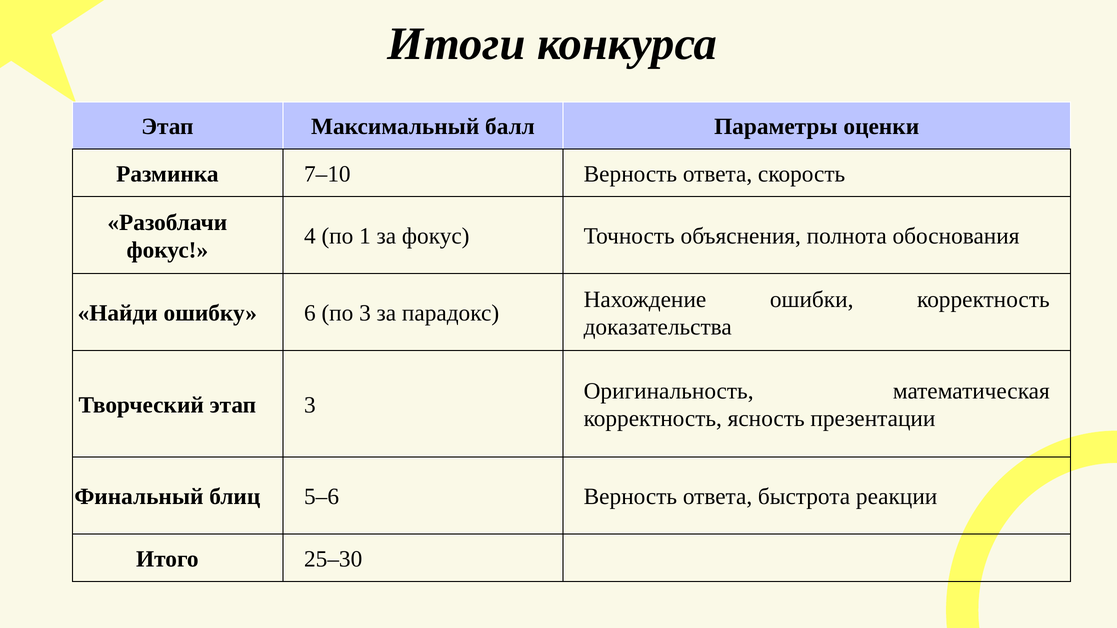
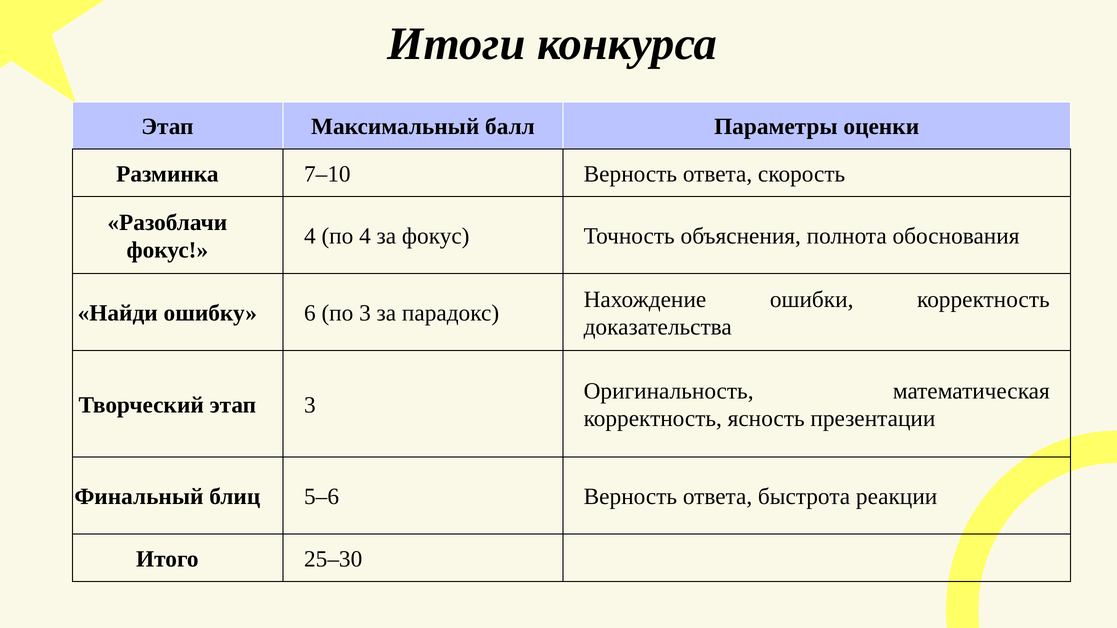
по 1: 1 -> 4 (365, 236)
